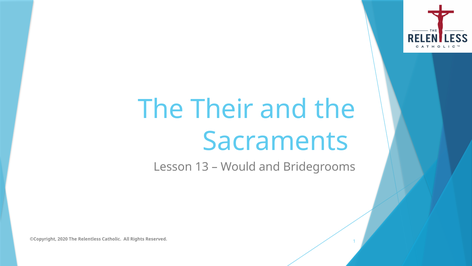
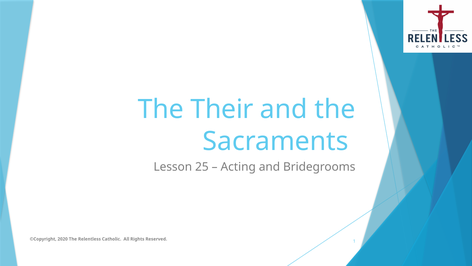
13: 13 -> 25 (202, 166)
Would: Would -> Acting (238, 166)
